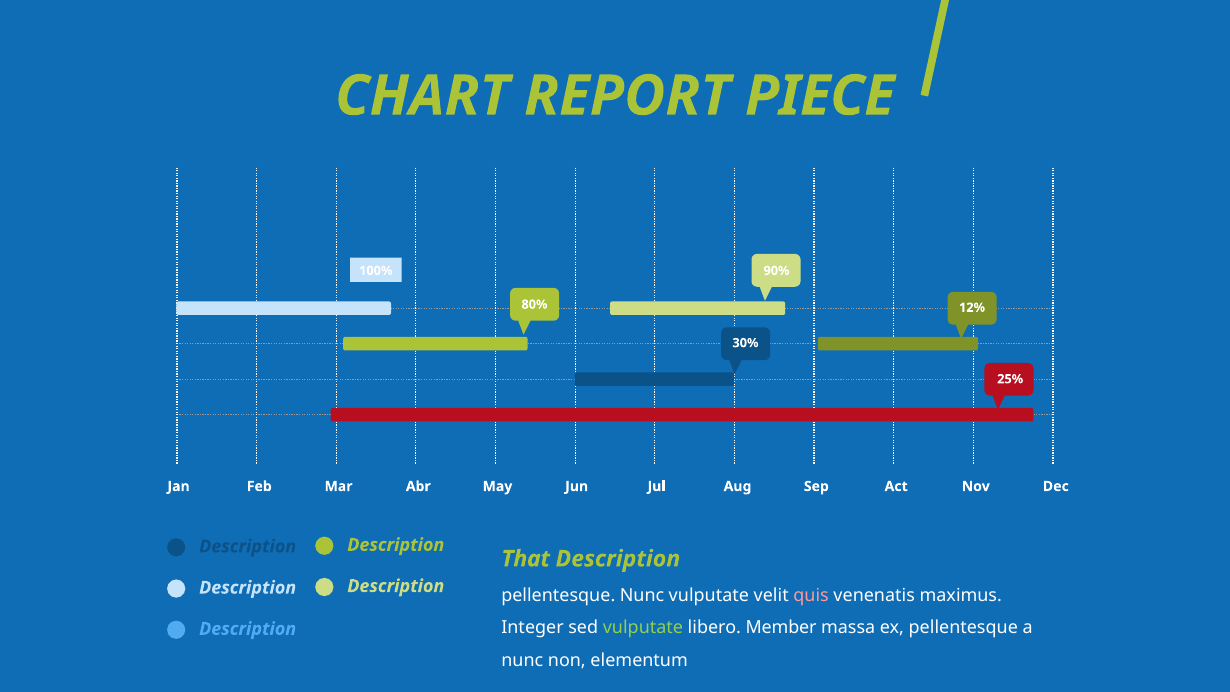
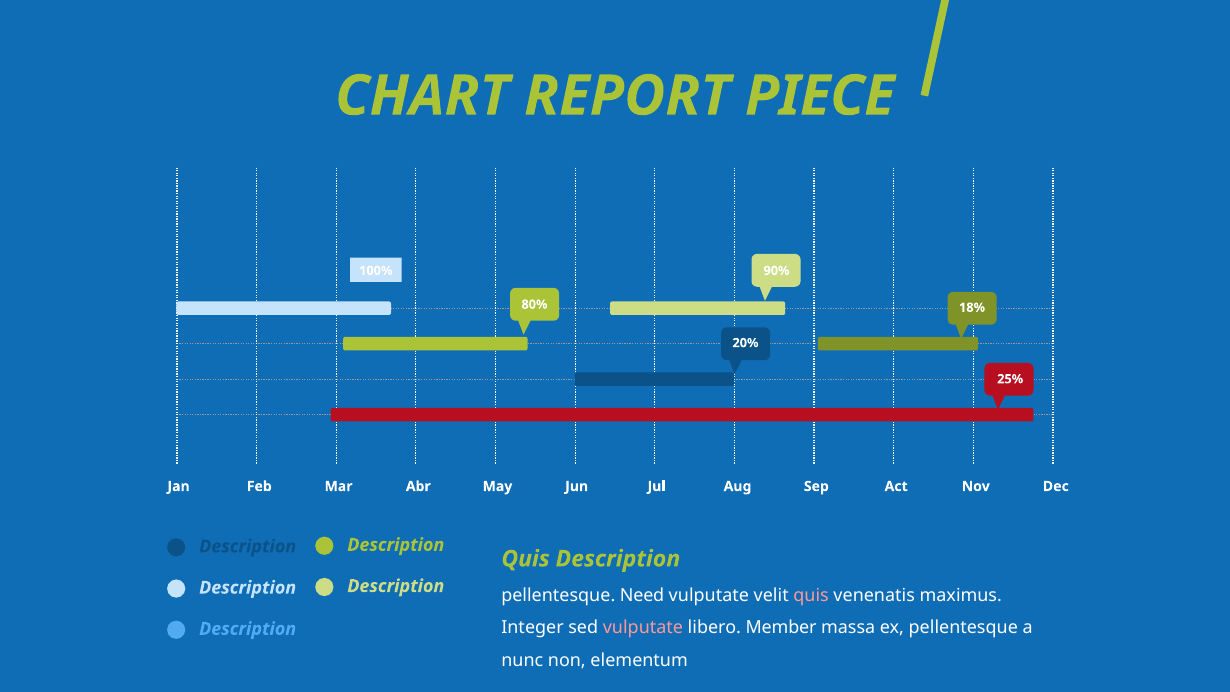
12%: 12% -> 18% (972, 307)
30%: 30% -> 20% (745, 343)
That: That -> Quis (526, 559)
pellentesque Nunc: Nunc -> Need (642, 595)
vulputate colour: light green -> pink (643, 628)
